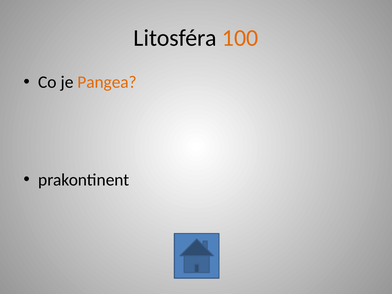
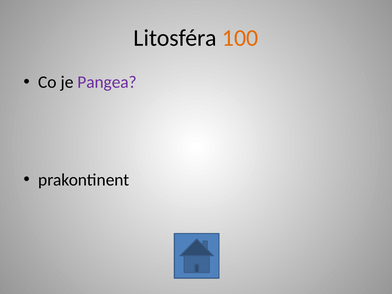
Pangea colour: orange -> purple (107, 82)
